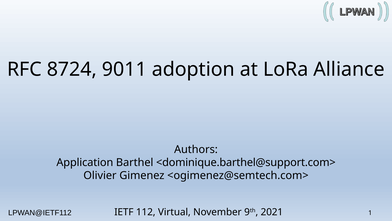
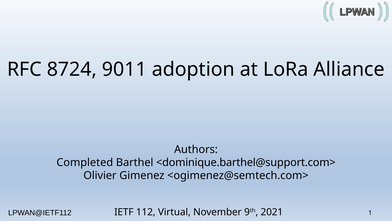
Application: Application -> Completed (85, 162)
